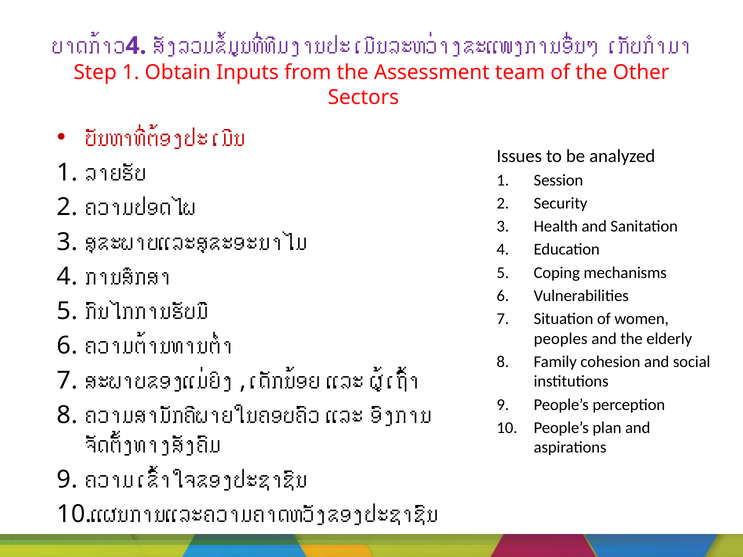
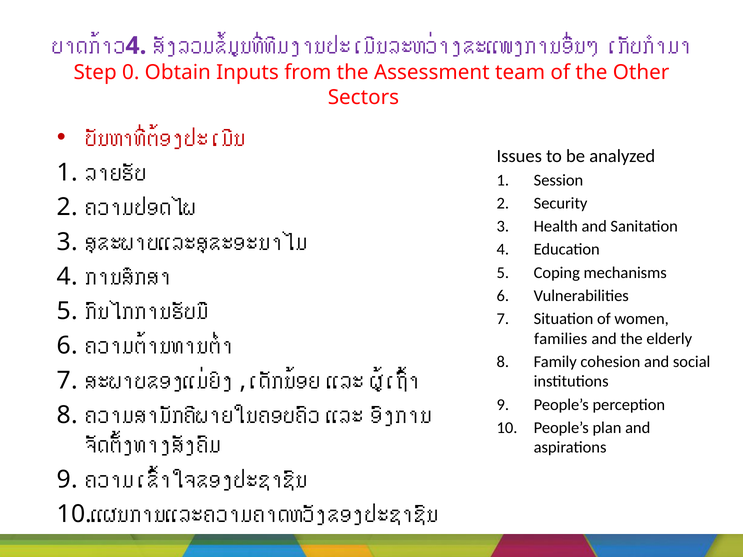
Step 1: 1 -> 0 (131, 73)
peoples: peoples -> families (561, 339)
